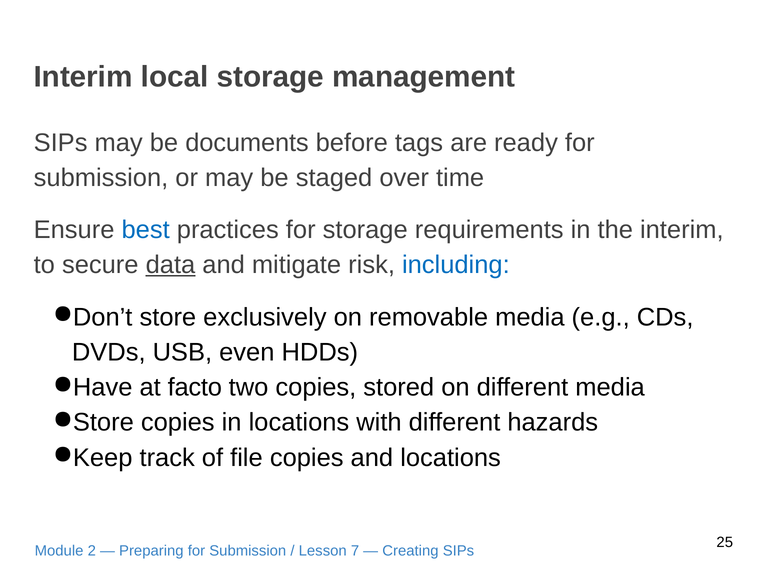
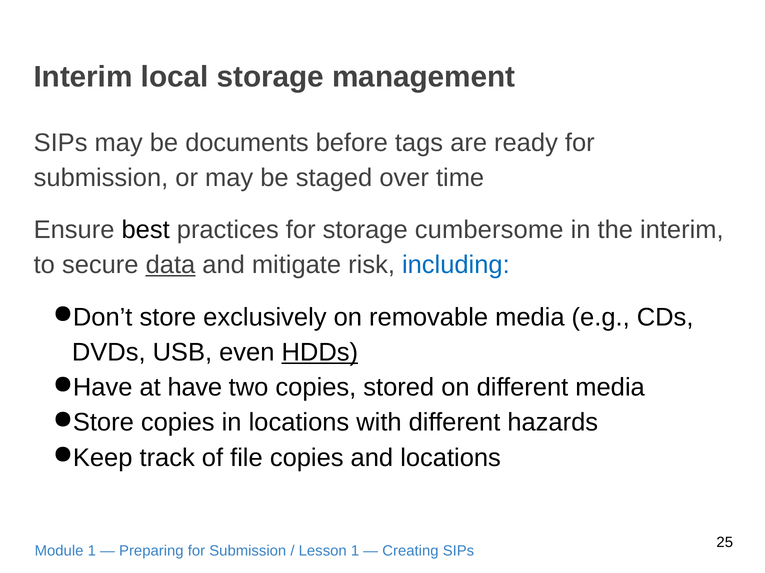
best colour: blue -> black (146, 230)
requirements: requirements -> cumbersome (489, 230)
HDDs underline: none -> present (320, 353)
facto: facto -> have (195, 388)
Module 2: 2 -> 1 (92, 551)
Lesson 7: 7 -> 1 (355, 551)
